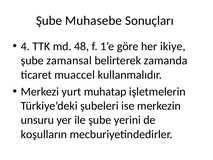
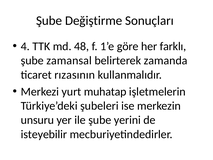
Muhasebe: Muhasebe -> Değiştirme (94, 21)
ikiye: ikiye -> farklı (173, 46)
muaccel: muaccel -> rızasının (75, 75)
koşulların: koşulların -> isteyebilir (44, 134)
